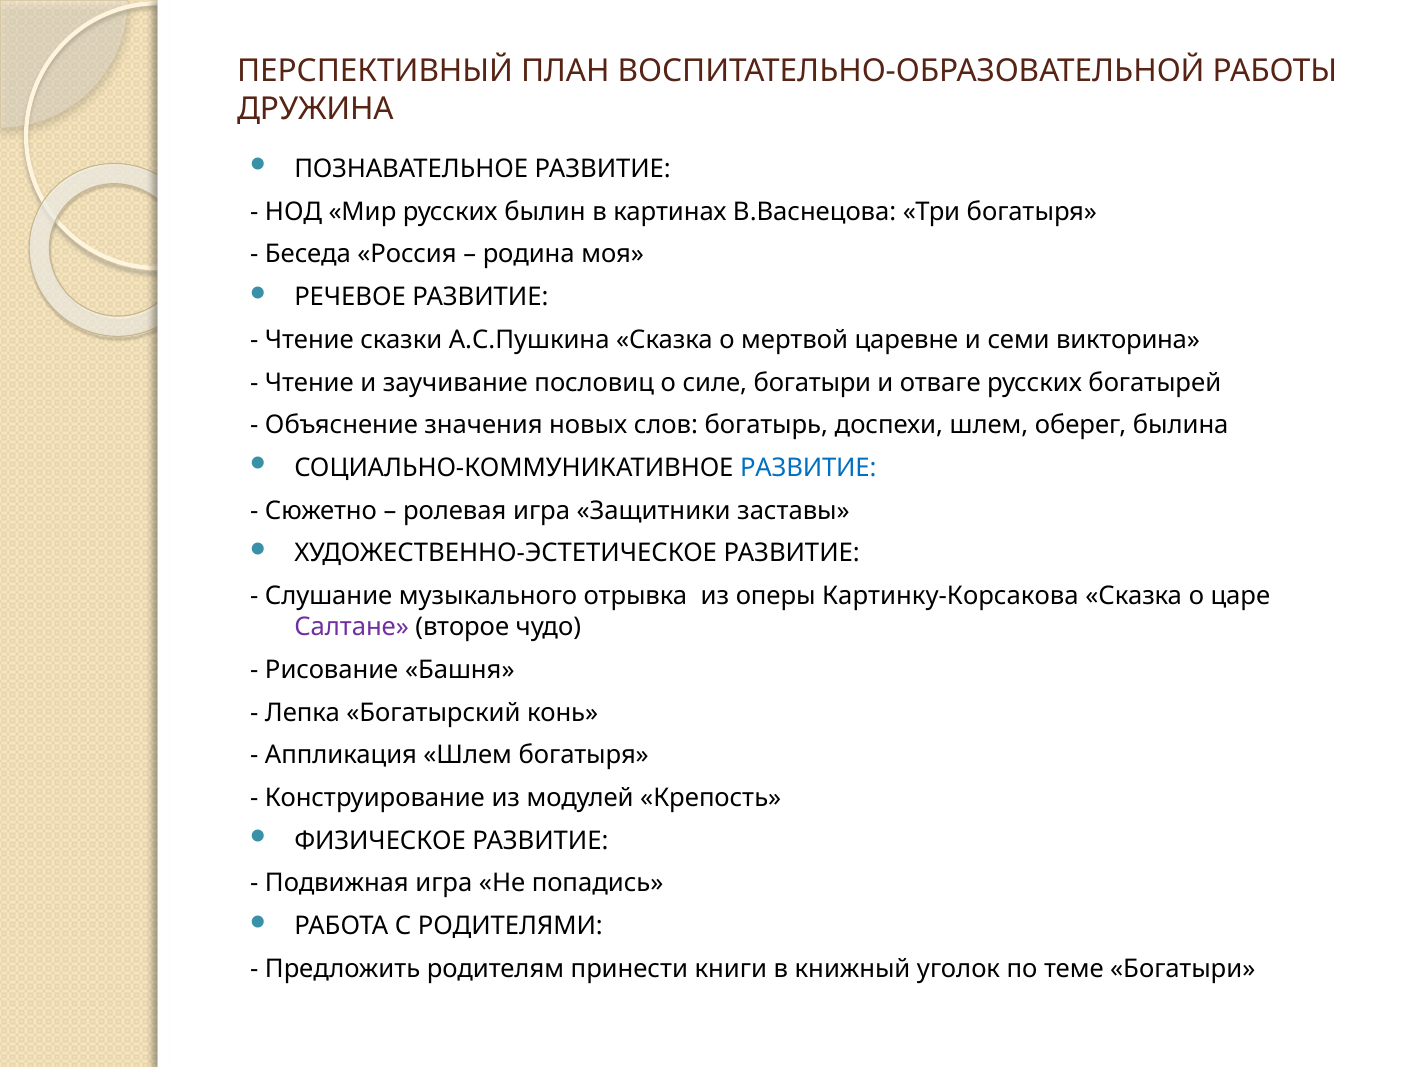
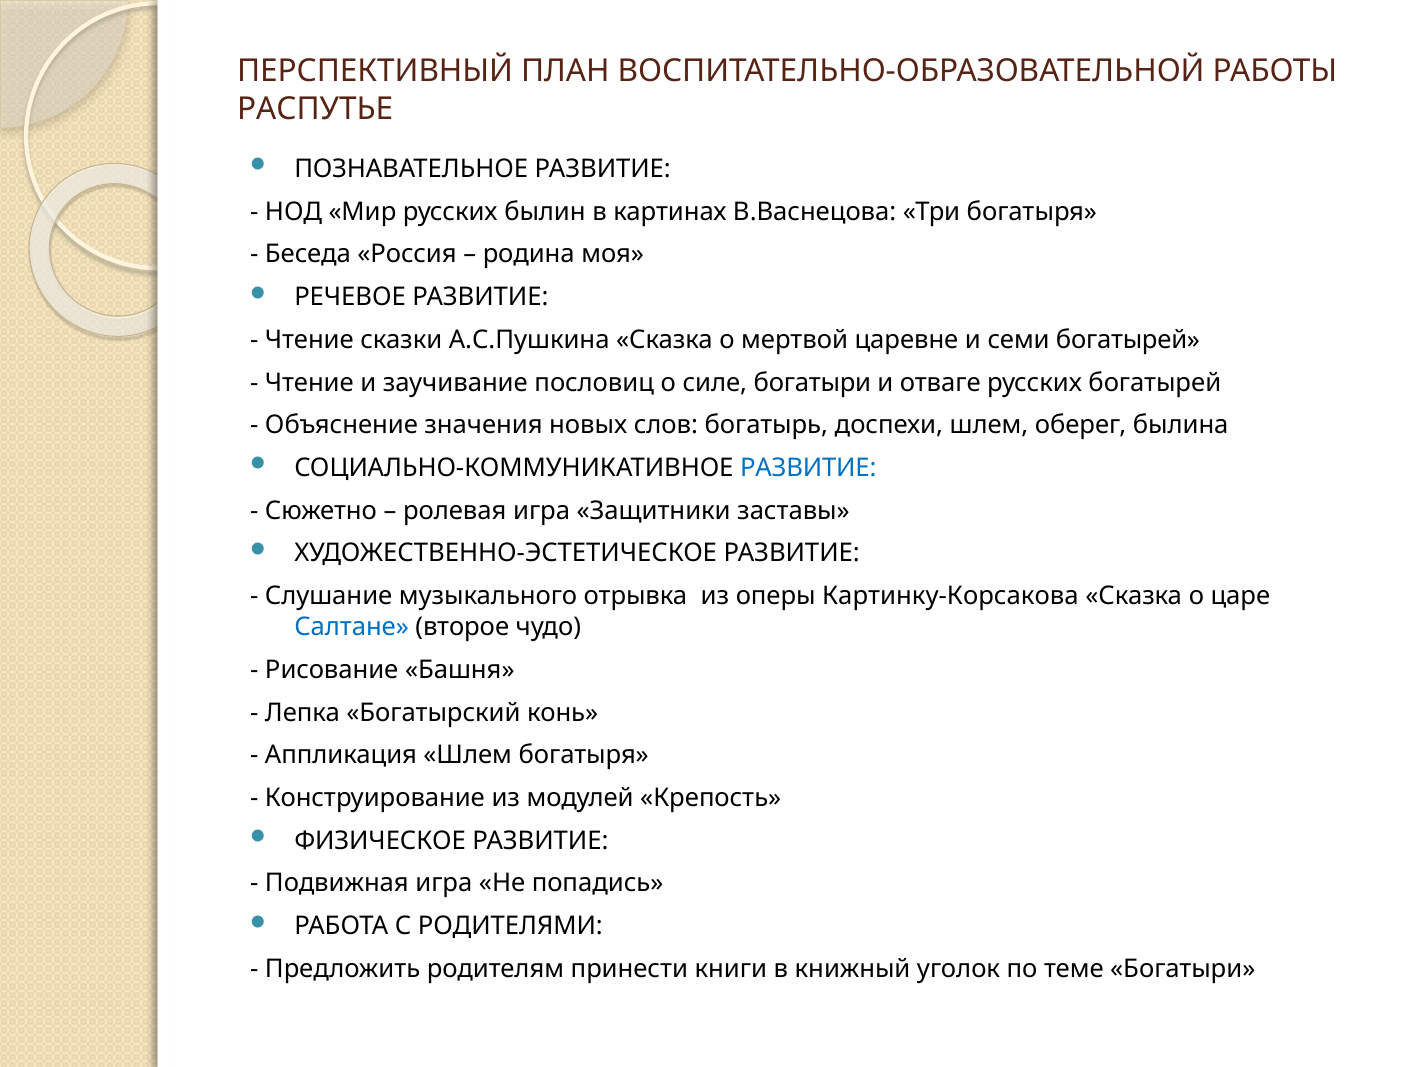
ДРУЖИНА: ДРУЖИНА -> РАСПУТЬЕ (315, 109)
семи викторина: викторина -> богатырей (1128, 340)
Салтане colour: purple -> blue (352, 627)
